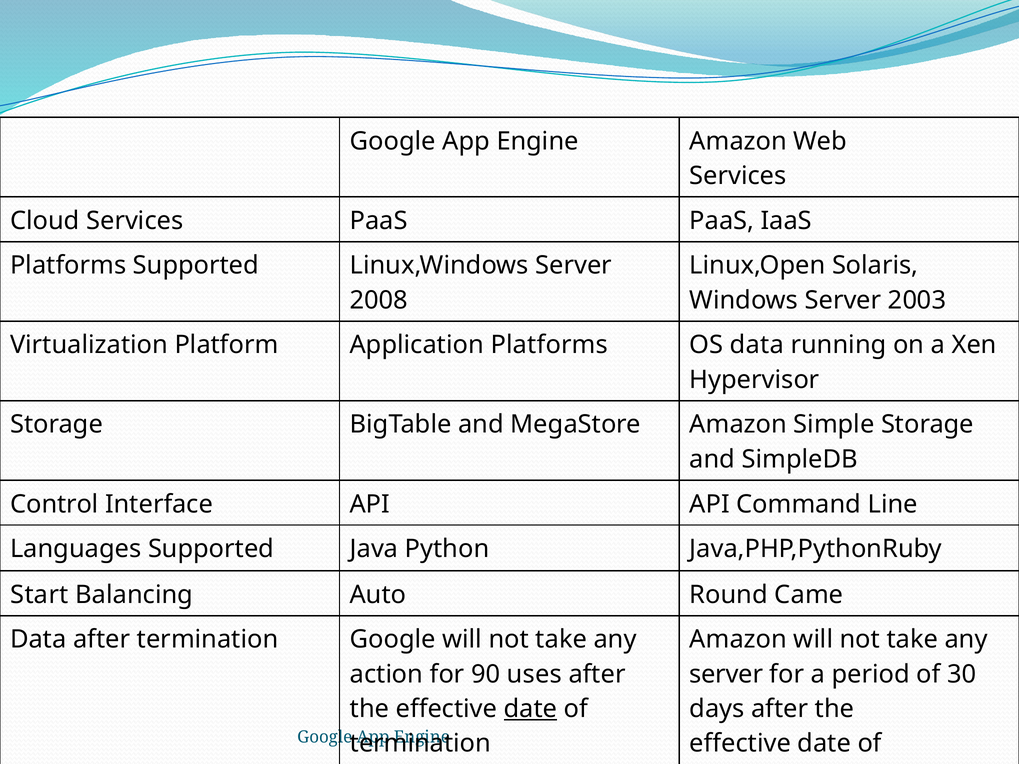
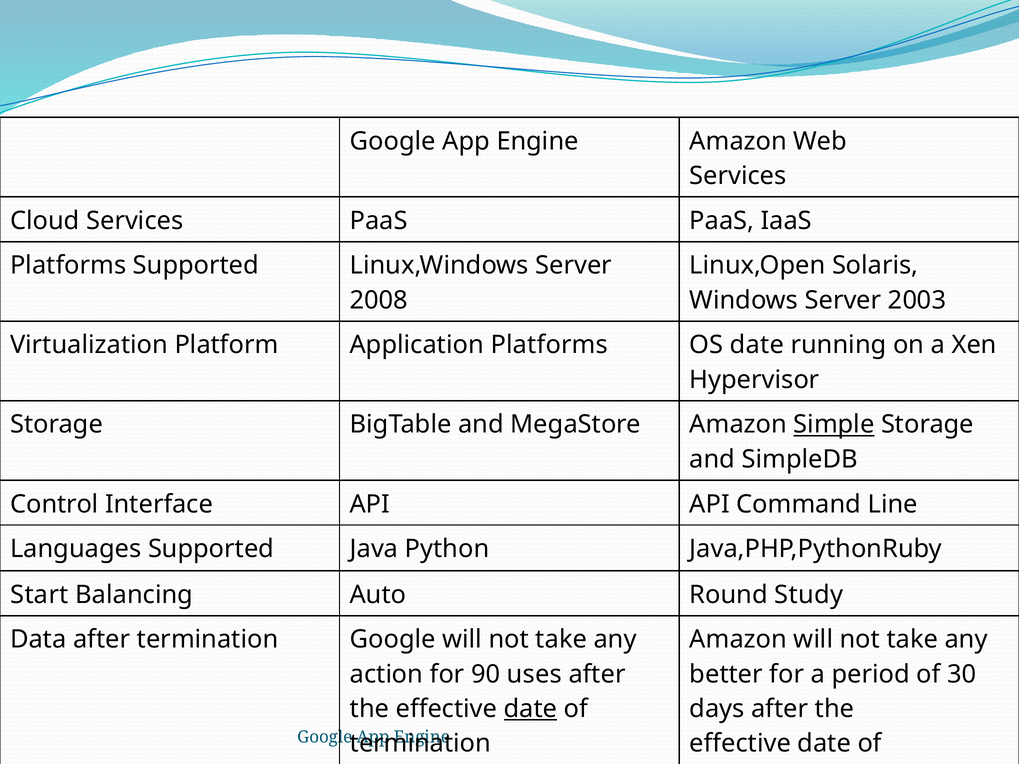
OS data: data -> date (757, 345)
Simple underline: none -> present (834, 425)
Came: Came -> Study (809, 595)
server: server -> better (726, 674)
